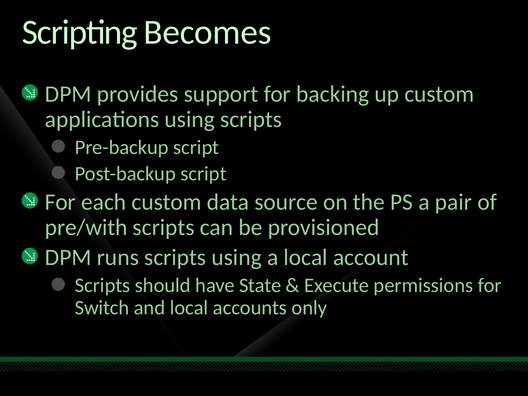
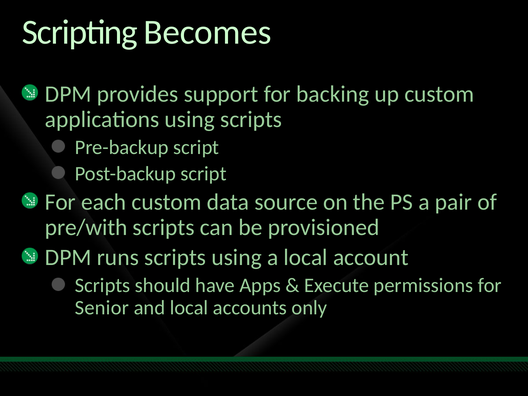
State: State -> Apps (260, 285)
Switch: Switch -> Senior (102, 308)
